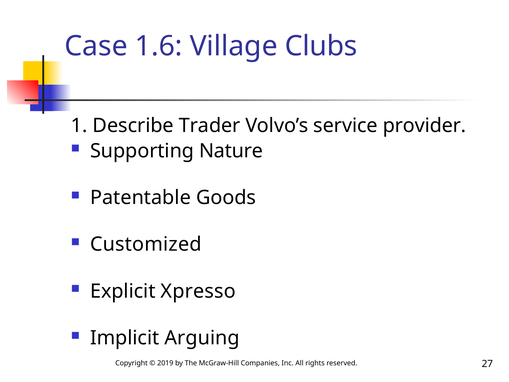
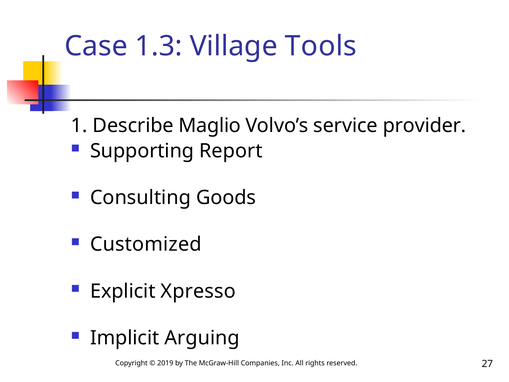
1.6: 1.6 -> 1.3 (159, 46)
Clubs: Clubs -> Tools (321, 46)
Trader: Trader -> Maglio (210, 125)
Nature: Nature -> Report (231, 151)
Patentable: Patentable -> Consulting (140, 198)
